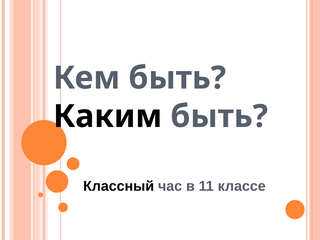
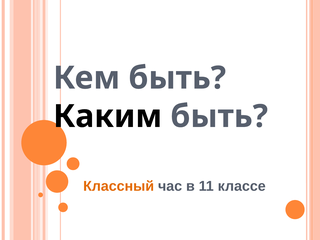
Классный colour: black -> orange (119, 186)
